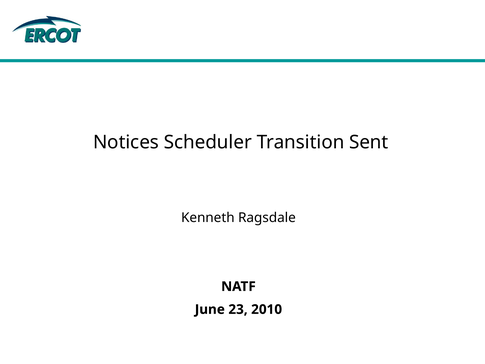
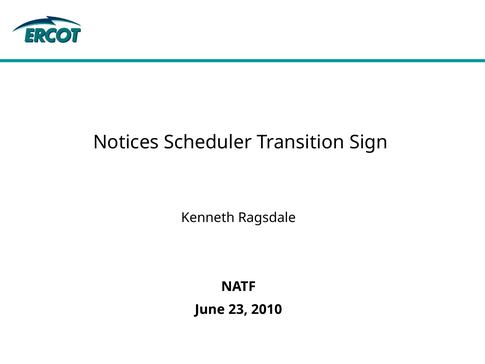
Sent: Sent -> Sign (369, 142)
